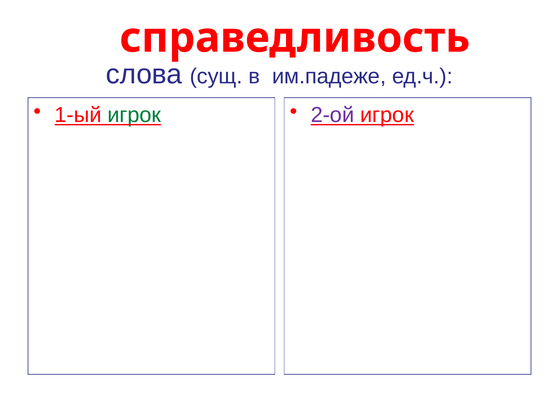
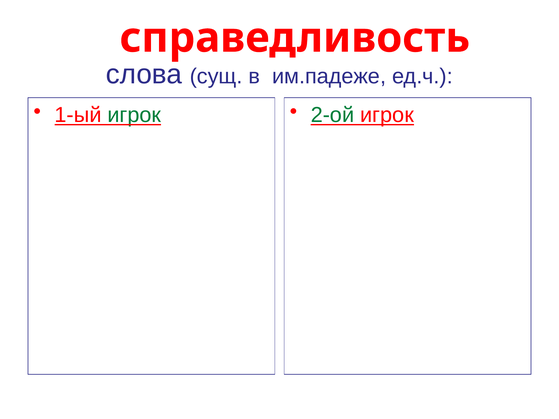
2-ой colour: purple -> green (332, 115)
